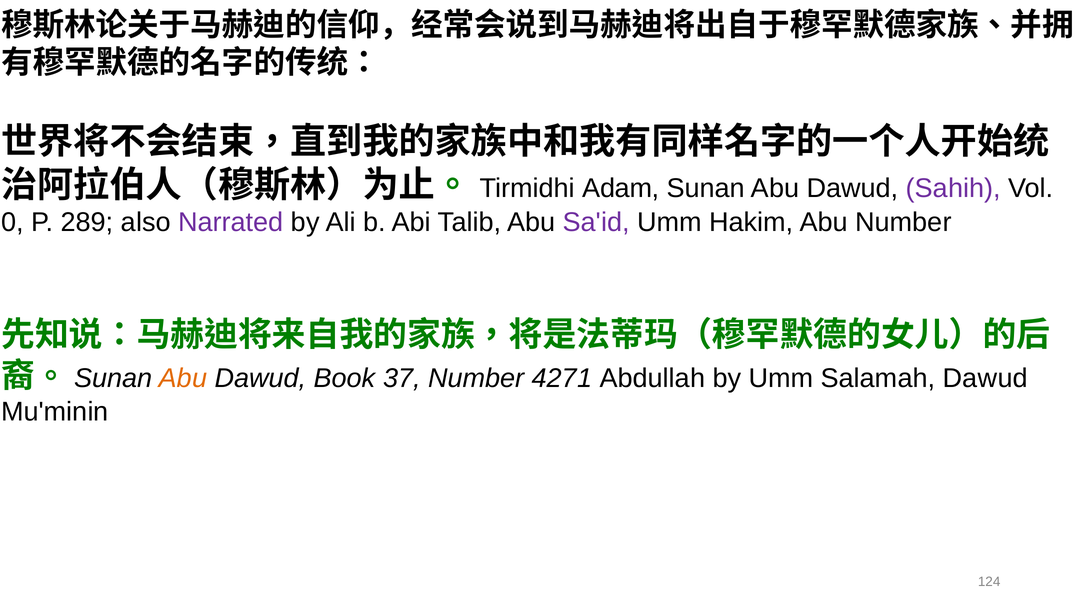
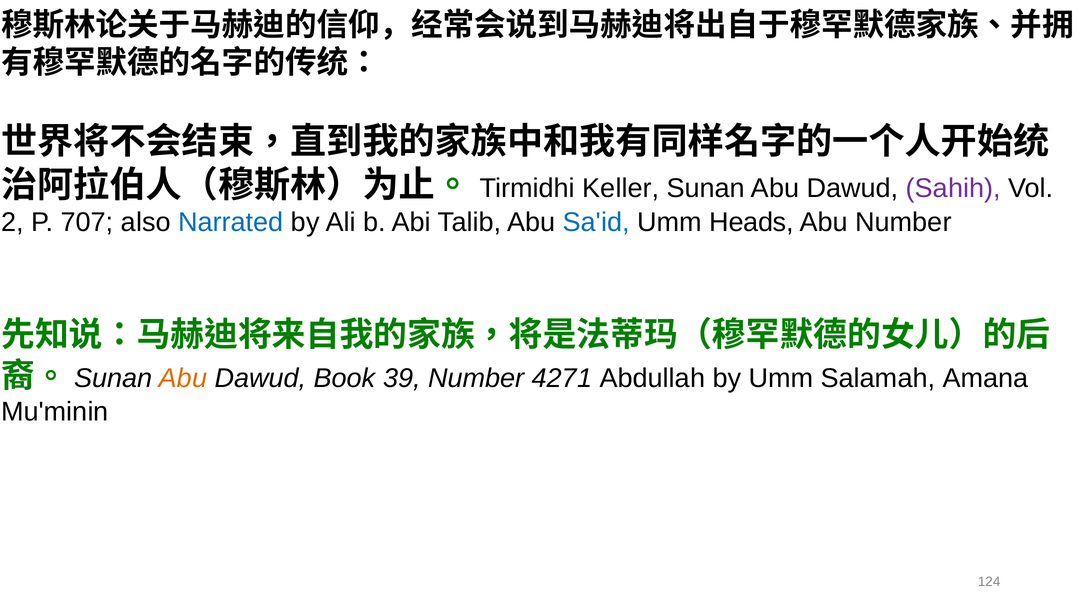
Adam: Adam -> Keller (621, 188)
0: 0 -> 2 (12, 223)
289: 289 -> 707 (87, 223)
Narrated colour: purple -> blue (231, 223)
Sa'id colour: purple -> blue (596, 223)
Hakim: Hakim -> Heads (752, 223)
37: 37 -> 39 (402, 378)
Salamah Dawud: Dawud -> Amana (985, 378)
